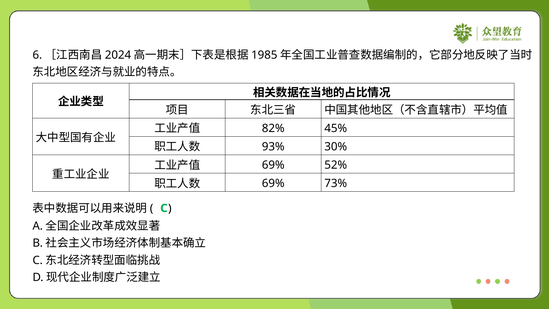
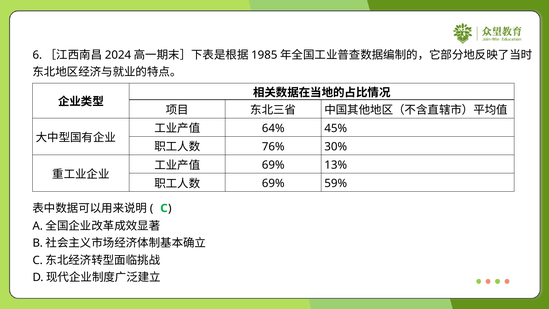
82%: 82% -> 64% (273, 128)
93%: 93% -> 76% (273, 147)
52%: 52% -> 13% (336, 165)
73%: 73% -> 59% (336, 183)
